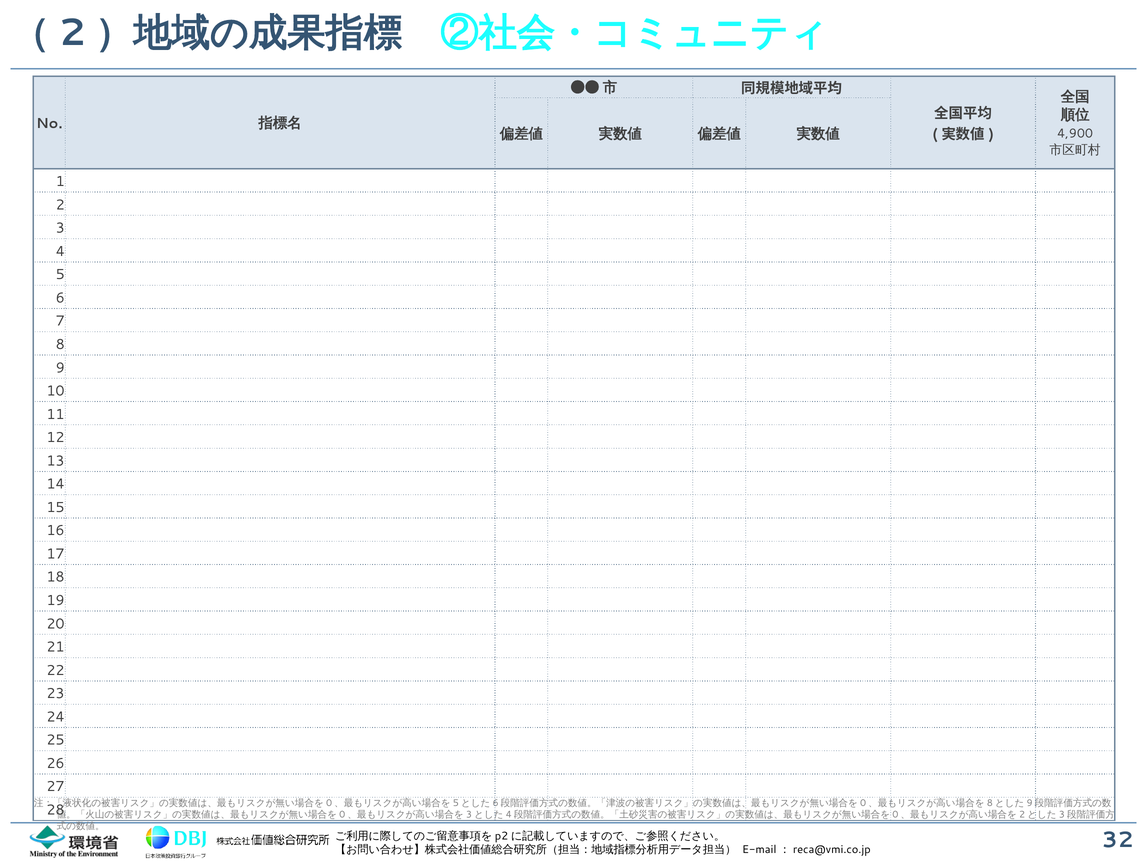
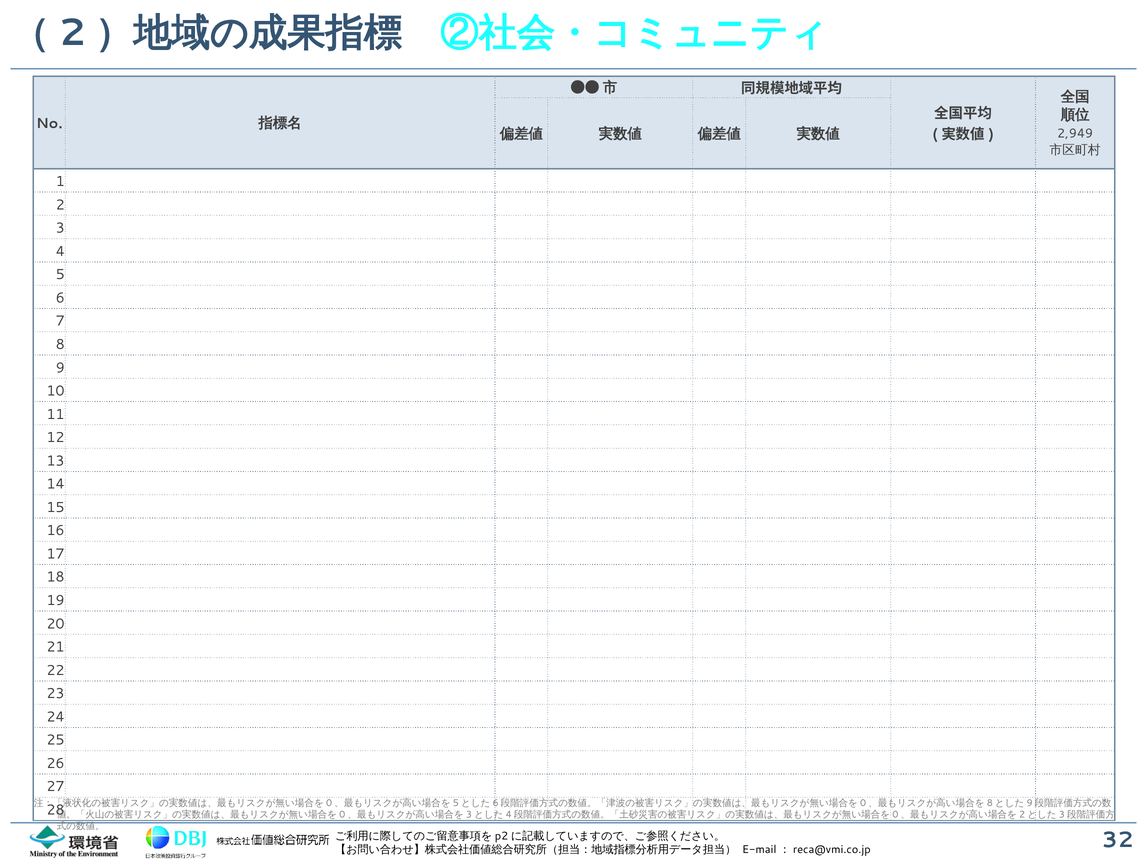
4,900: 4,900 -> 2,949 (1075, 133)
